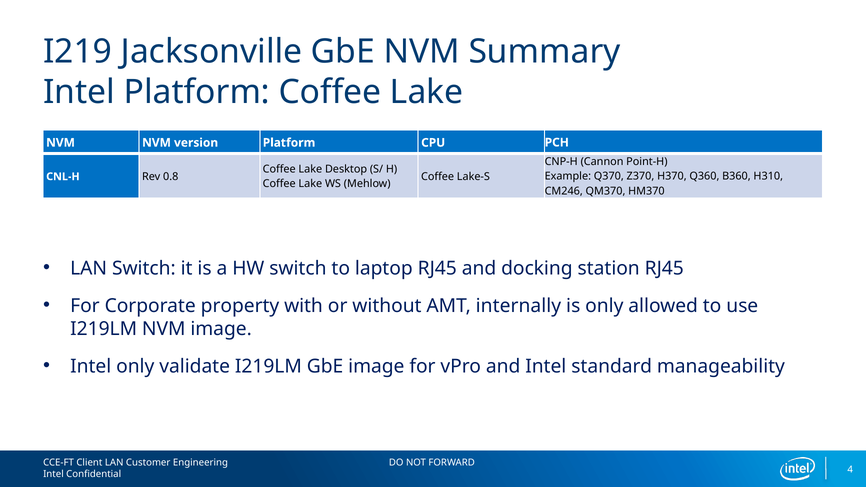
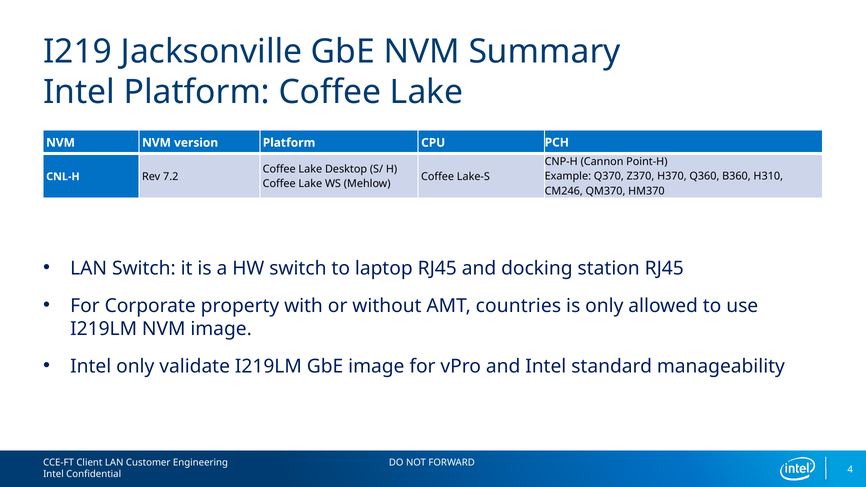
0.8: 0.8 -> 7.2 (171, 177)
internally: internally -> countries (518, 306)
